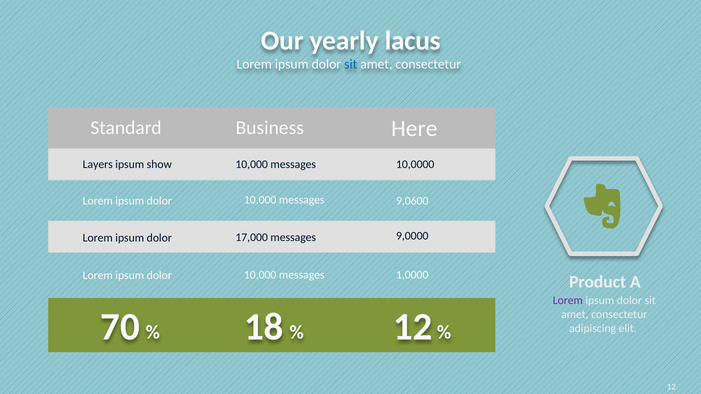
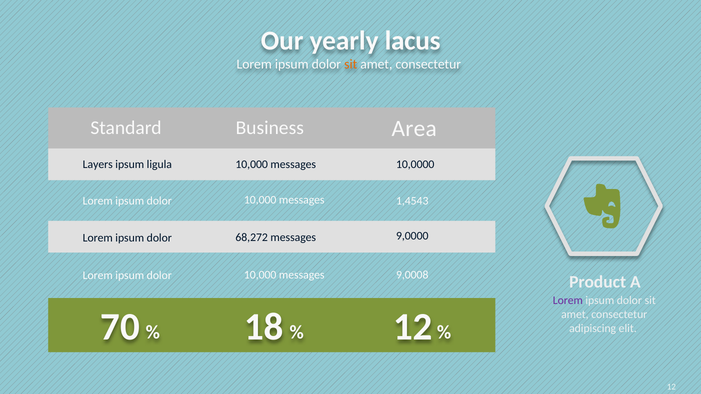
sit colour: blue -> orange (351, 64)
Here: Here -> Area (414, 128)
show: show -> ligula (159, 165)
9,0600: 9,0600 -> 1,4543 (412, 201)
17,000: 17,000 -> 68,272 (252, 238)
1,0000: 1,0000 -> 9,0008 (412, 275)
